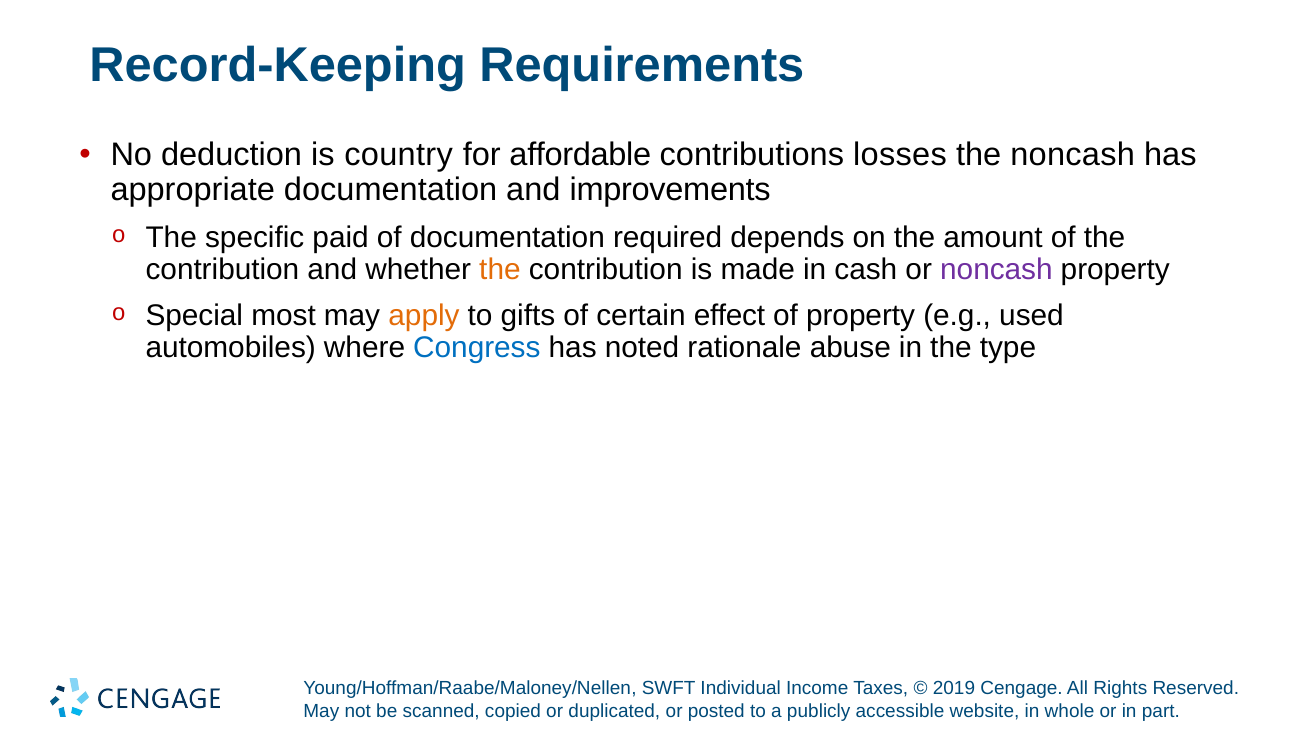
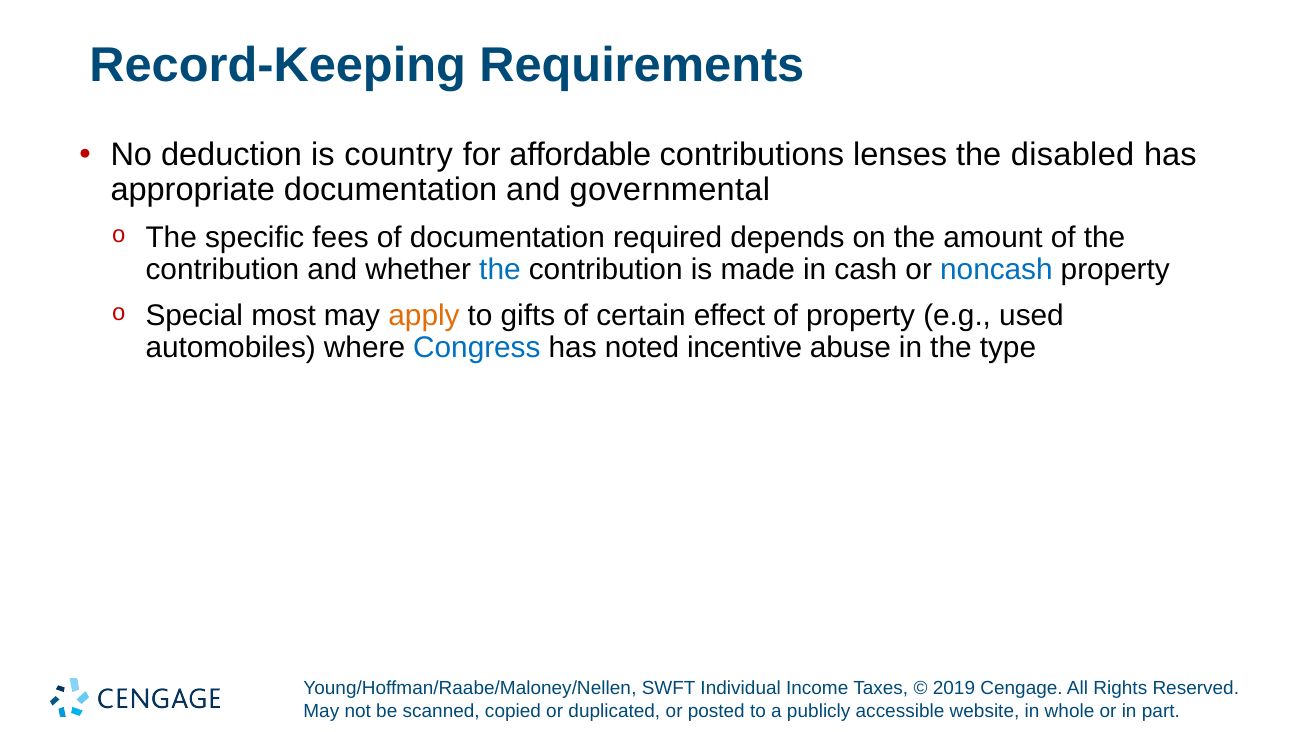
losses: losses -> lenses (900, 155)
the noncash: noncash -> disabled (1073, 155)
improvements: improvements -> governmental (670, 190)
paid: paid -> fees (341, 237)
the colour: orange -> blue (500, 269)
noncash colour: purple -> blue (996, 269)
rationale: rationale -> incentive (745, 347)
